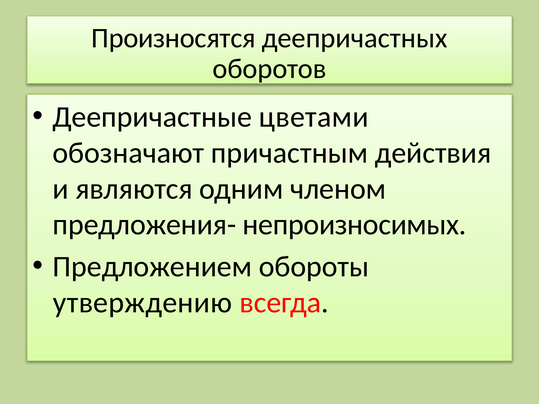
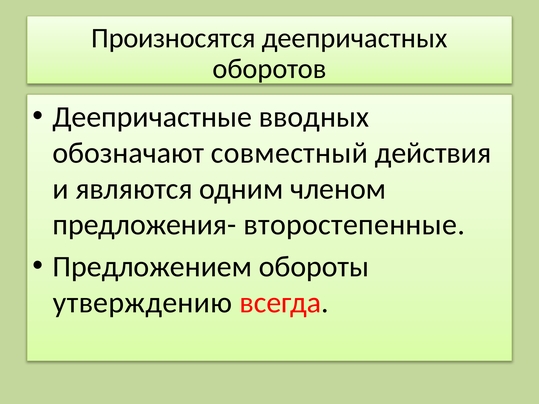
цветами: цветами -> вводных (314, 117)
причастным: причастным -> совместный (289, 153)
непроизносимых: непроизносимых -> второстепенные (354, 225)
